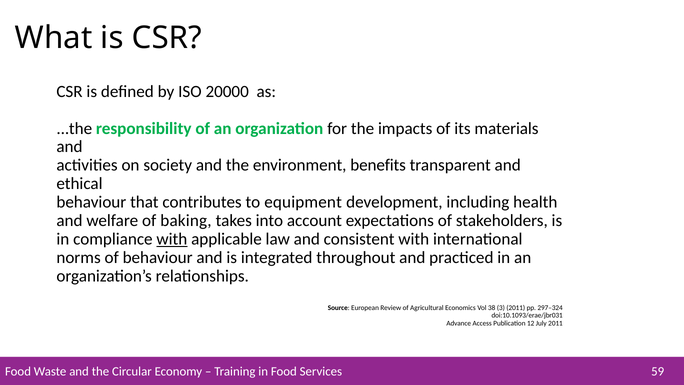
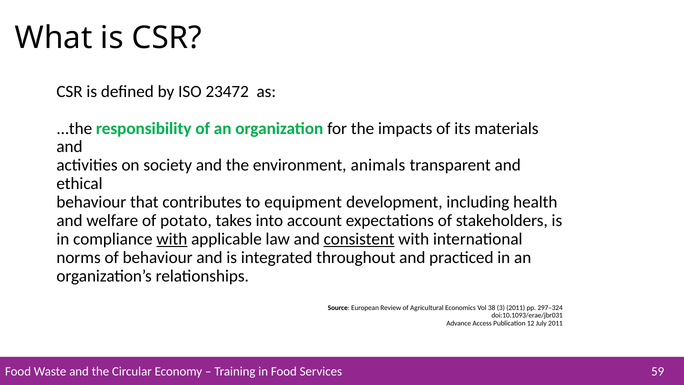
20000: 20000 -> 23472 (227, 91)
benefits: benefits -> animals (378, 165)
baking: baking -> potato (186, 221)
consistent underline: none -> present (359, 239)
